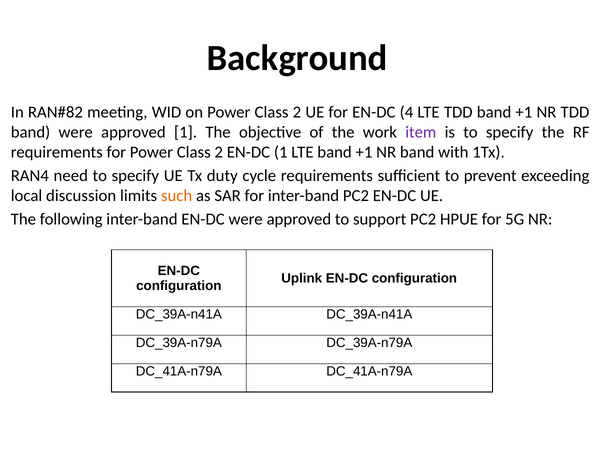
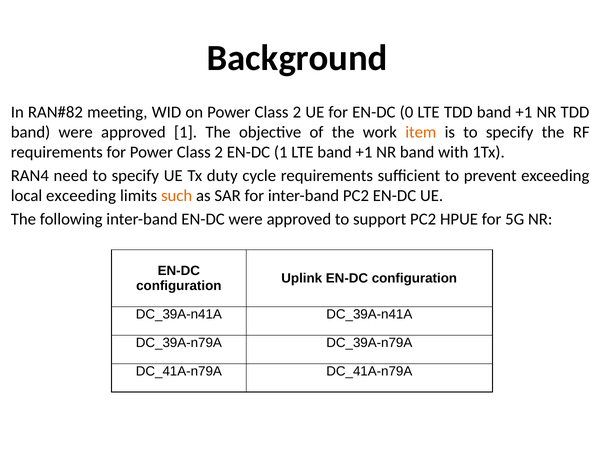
4: 4 -> 0 (407, 112)
item colour: purple -> orange (421, 132)
local discussion: discussion -> exceeding (81, 196)
